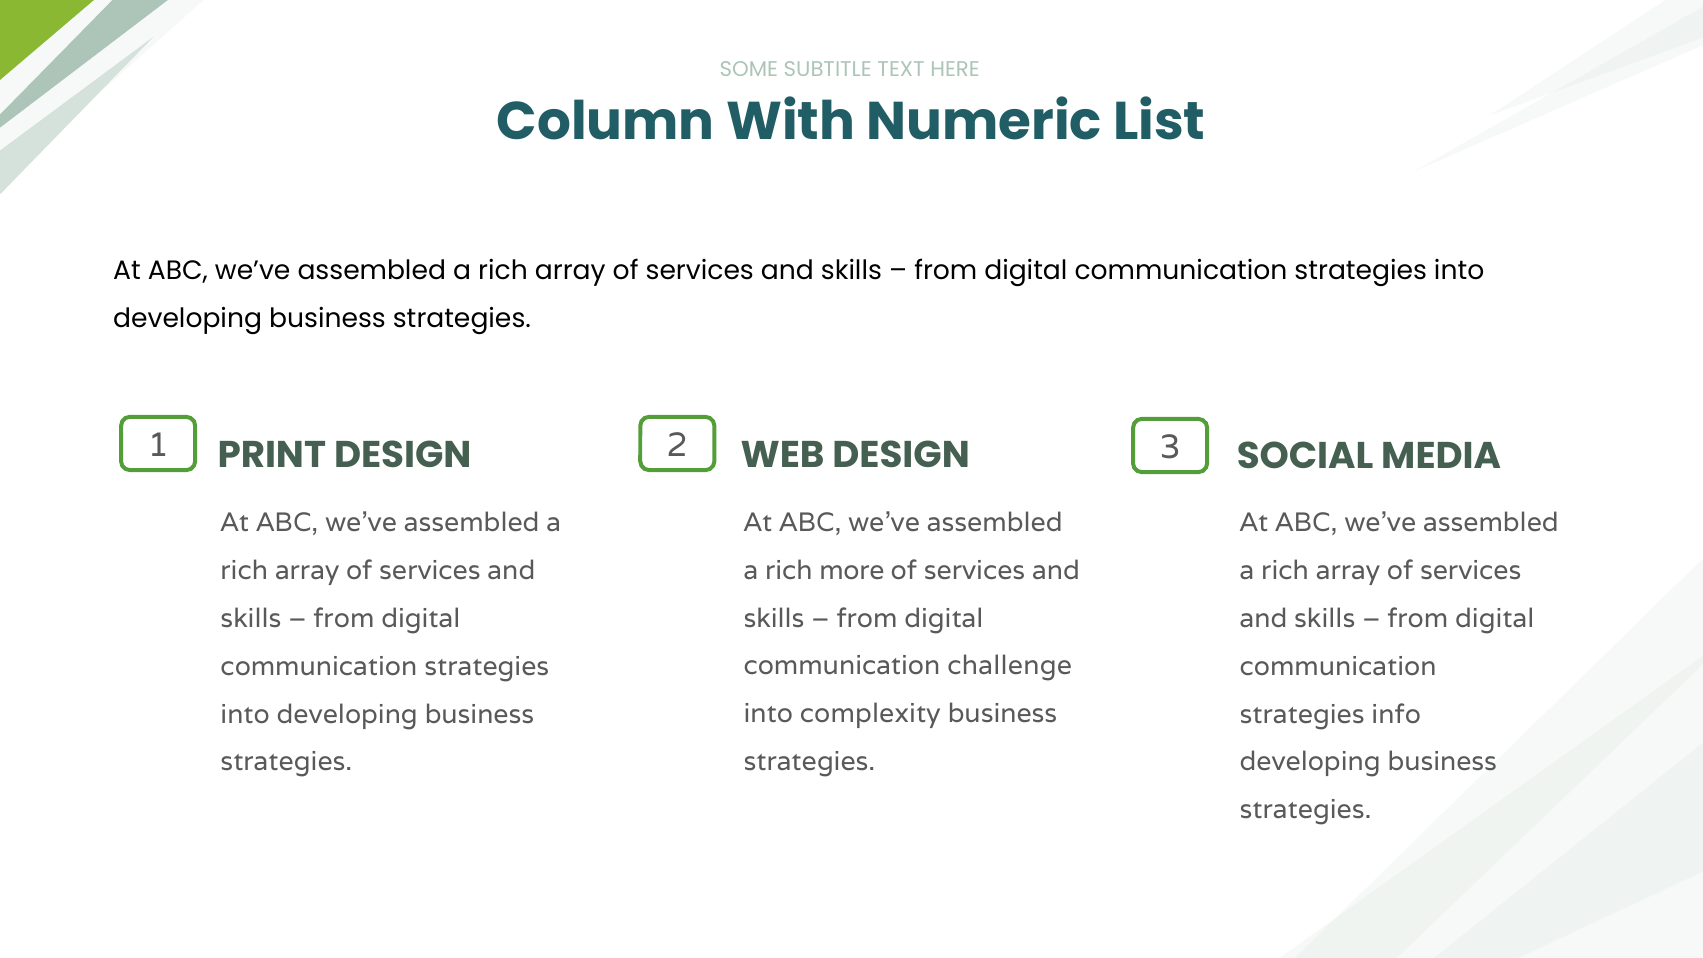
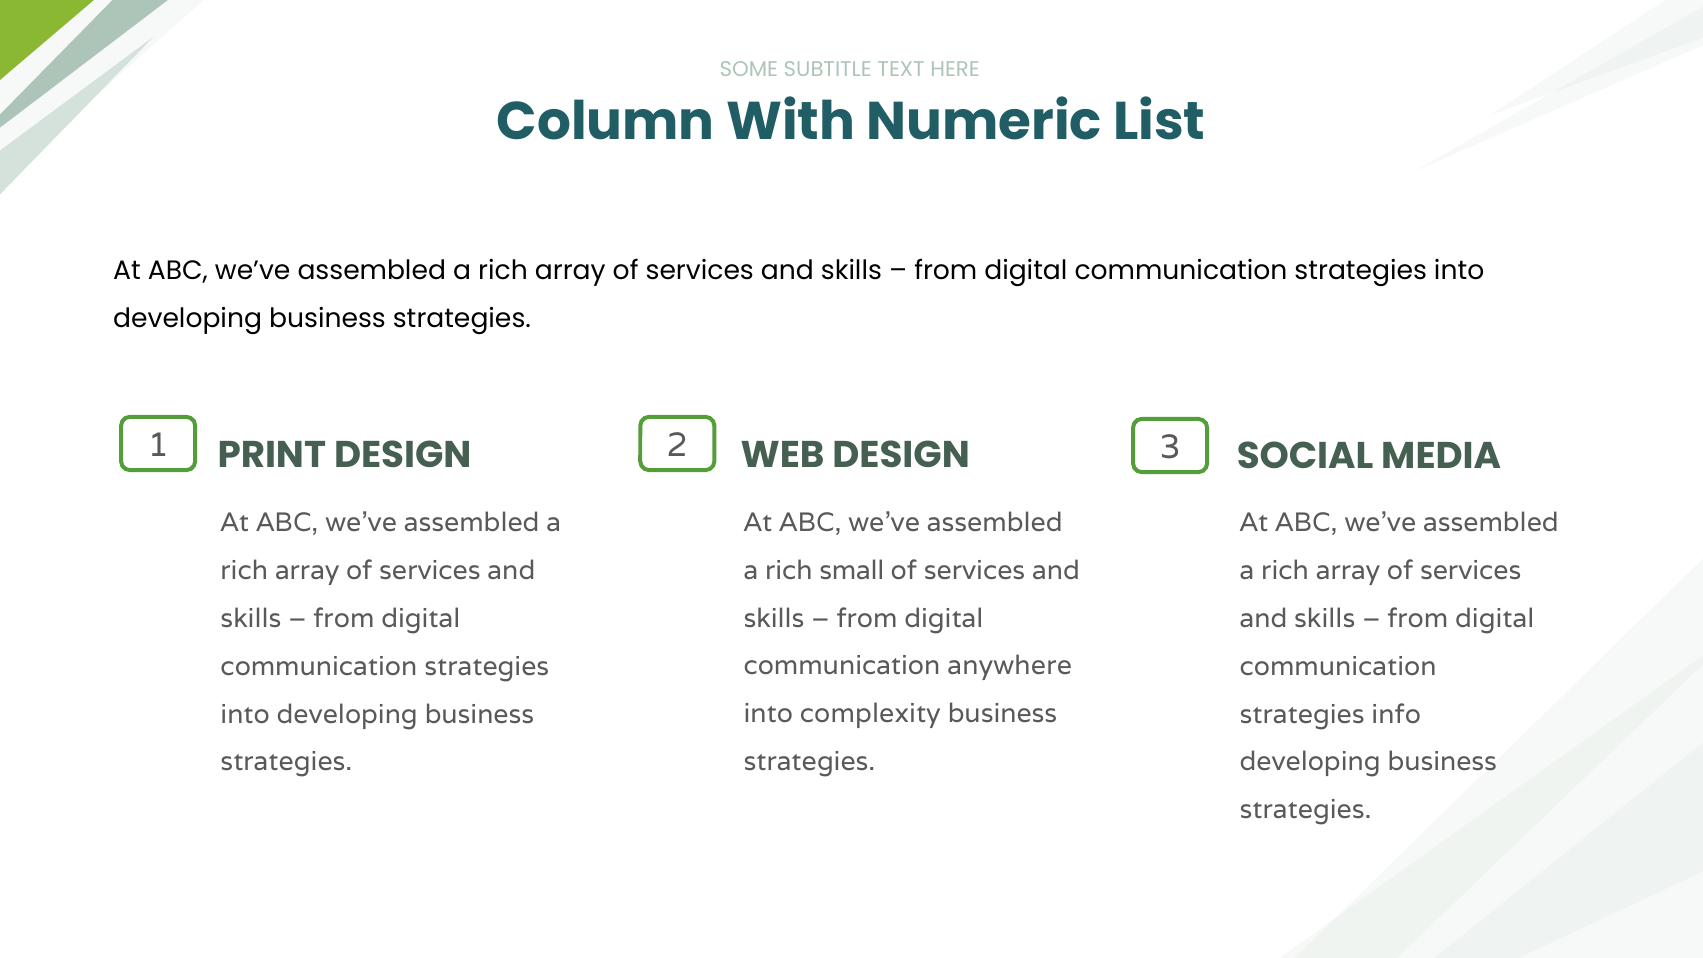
more: more -> small (852, 570)
challenge: challenge -> anywhere (1010, 666)
